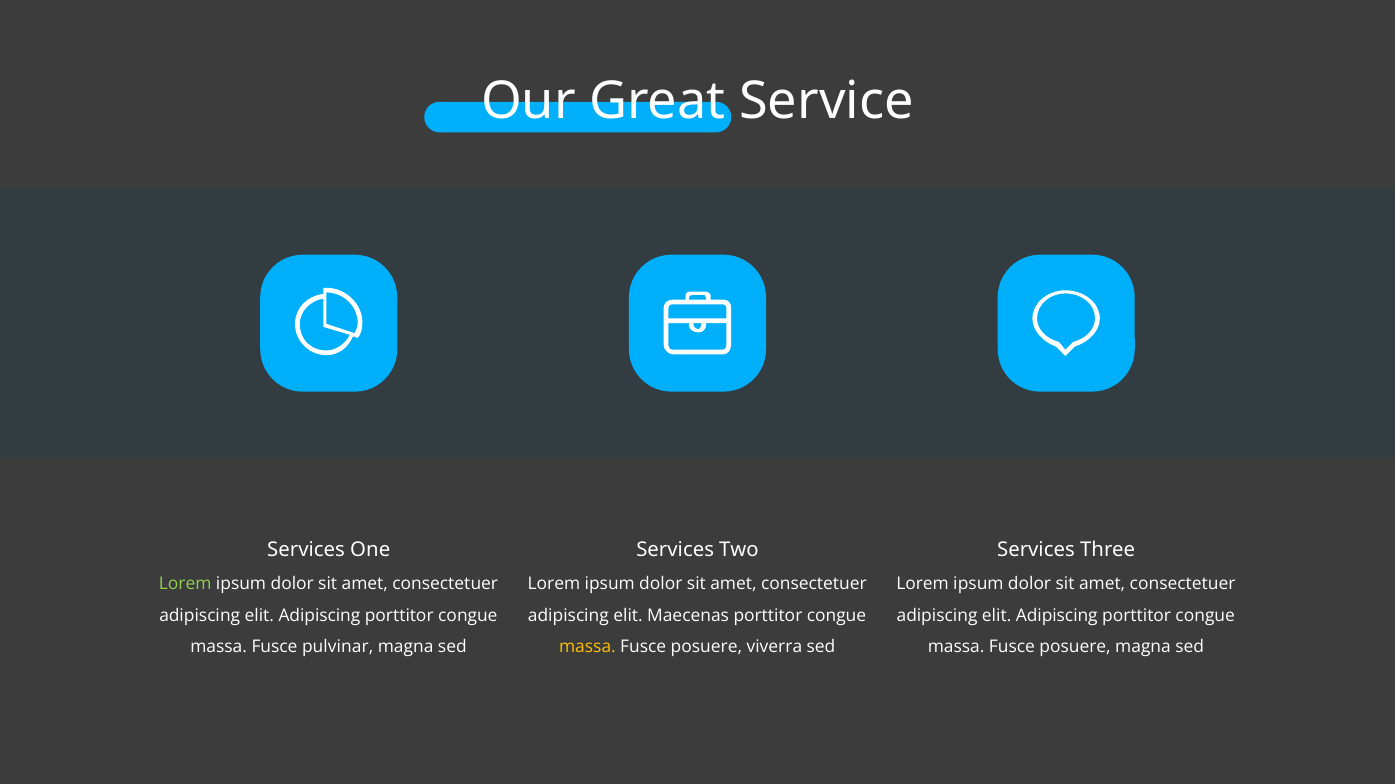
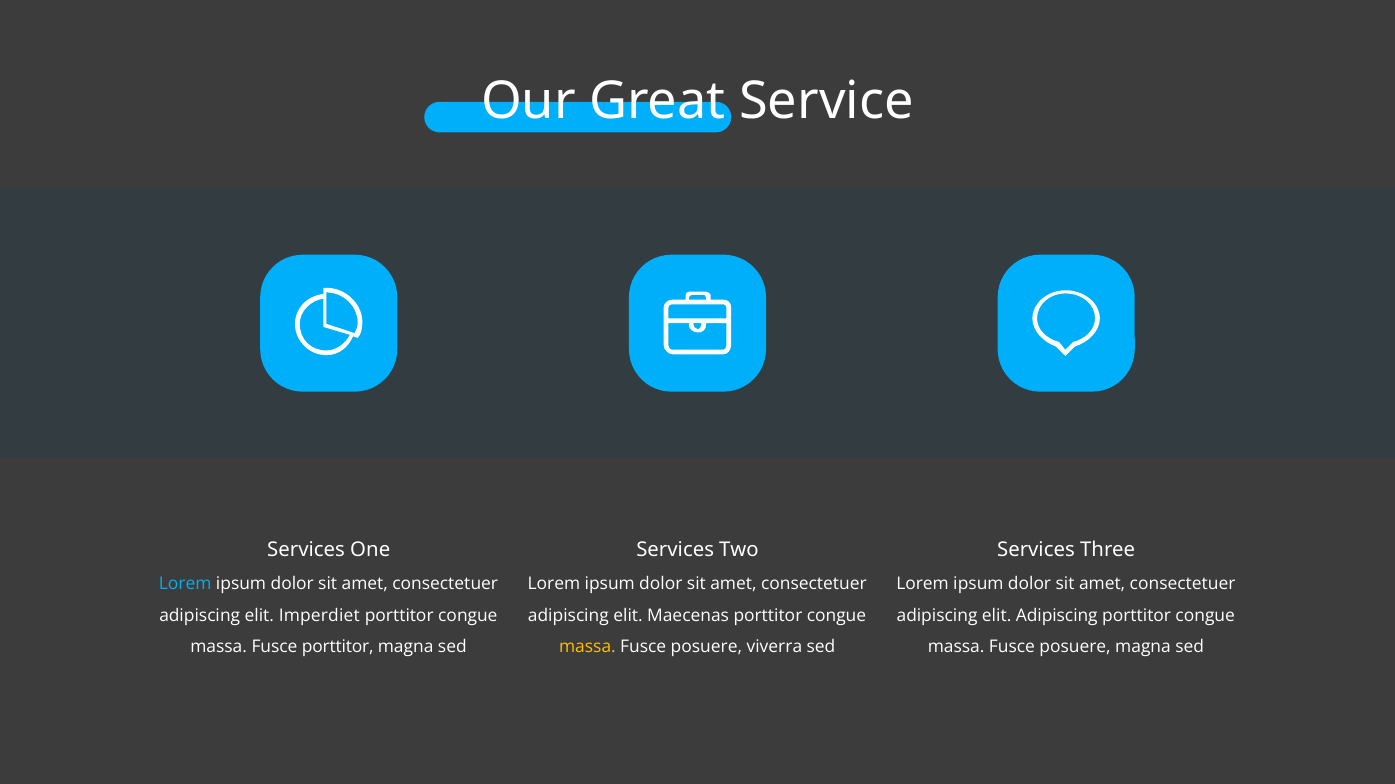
Lorem colour: light green -> light blue (185, 585)
Adipiscing: Adipiscing -> Imperdiet (319, 616)
Fusce pulvinar: pulvinar -> porttitor (338, 647)
